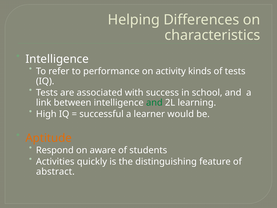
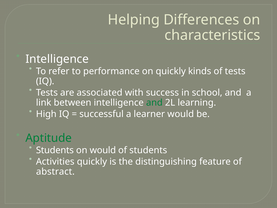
on activity: activity -> quickly (171, 71)
Aptitude colour: orange -> green (49, 138)
Respond: Respond -> Students (55, 150)
on aware: aware -> would (103, 150)
